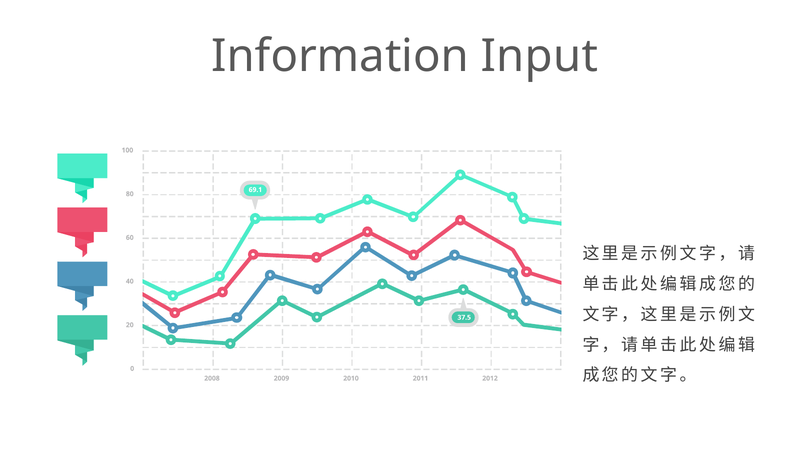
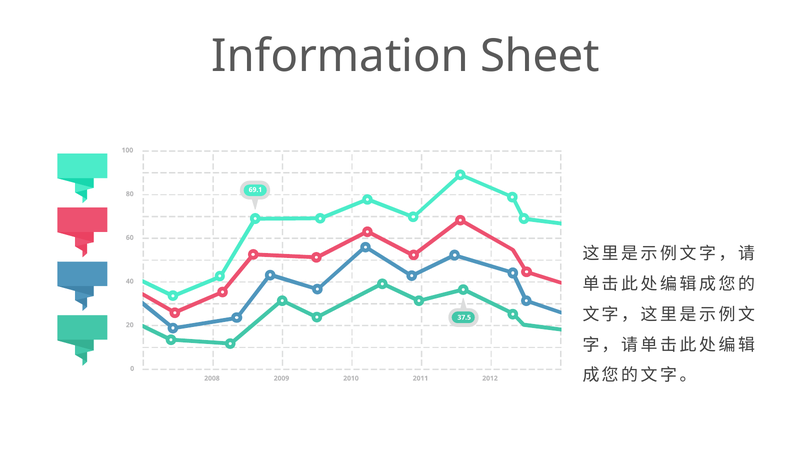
Input: Input -> Sheet (540, 56)
